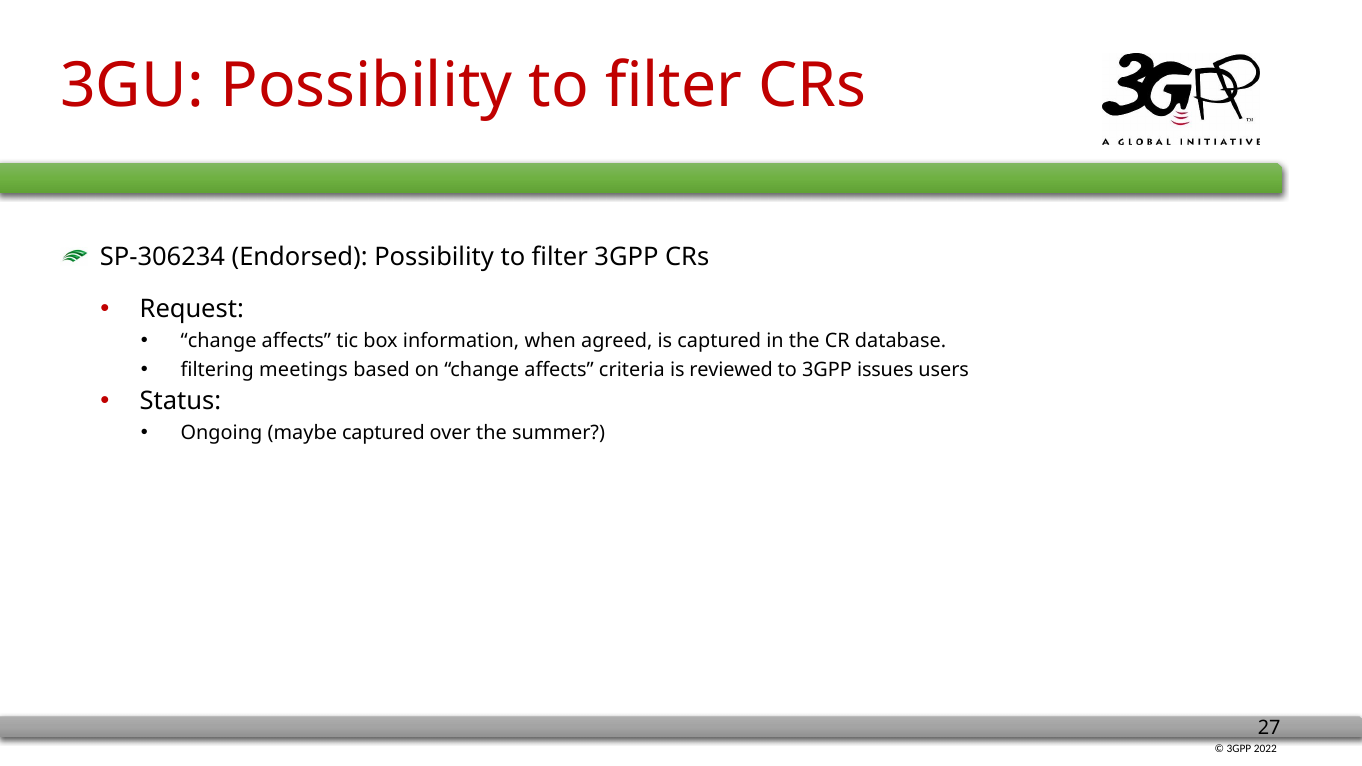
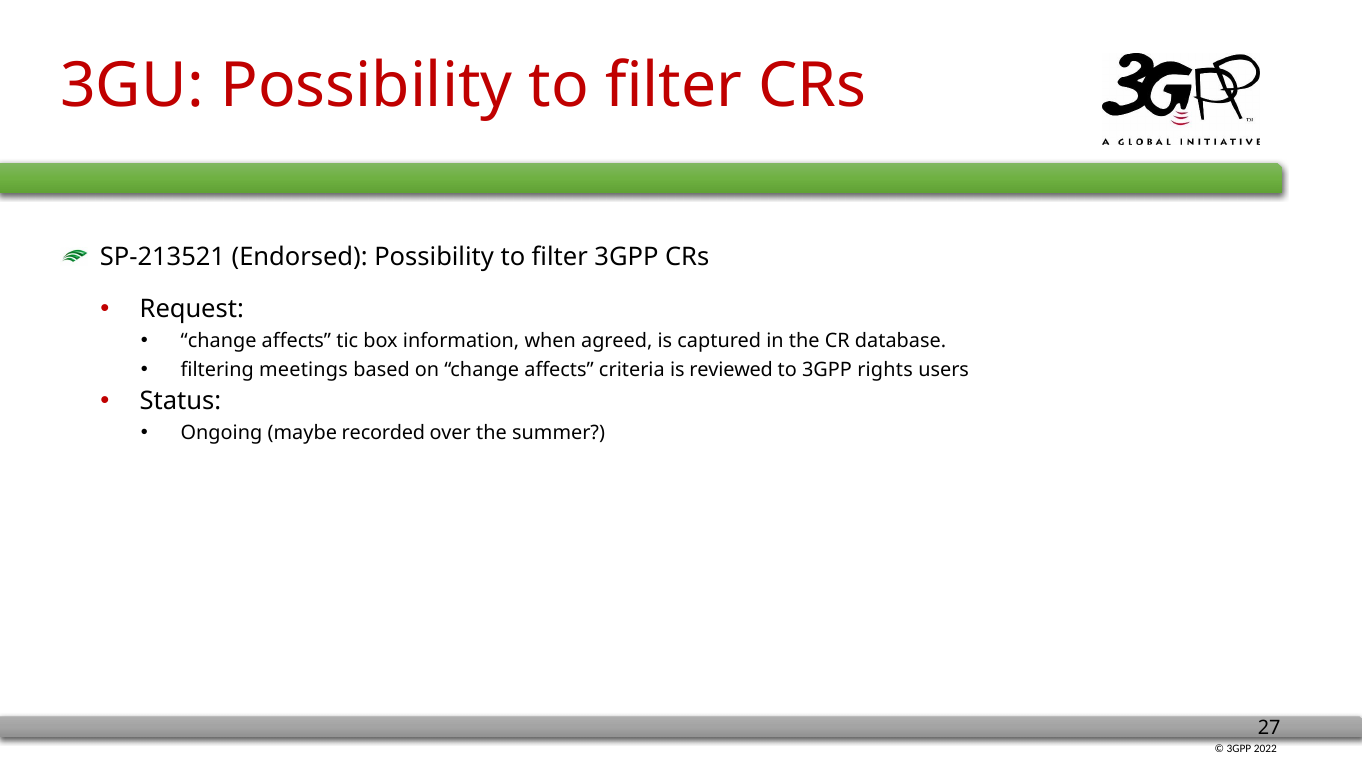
SP-306234: SP-306234 -> SP-213521 (163, 258)
issues: issues -> rights (885, 370)
maybe captured: captured -> recorded (383, 433)
